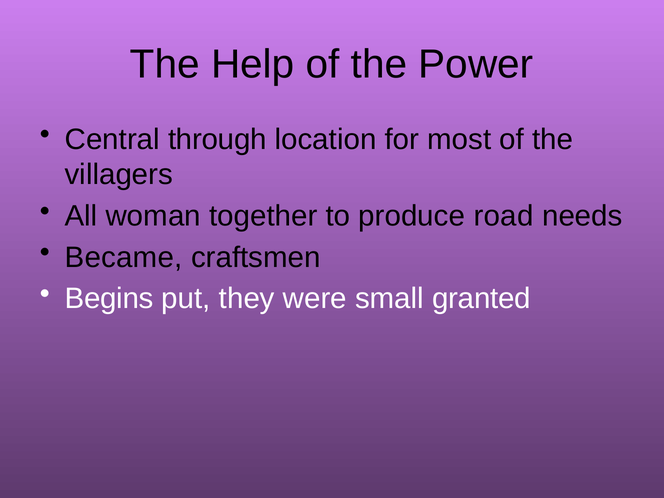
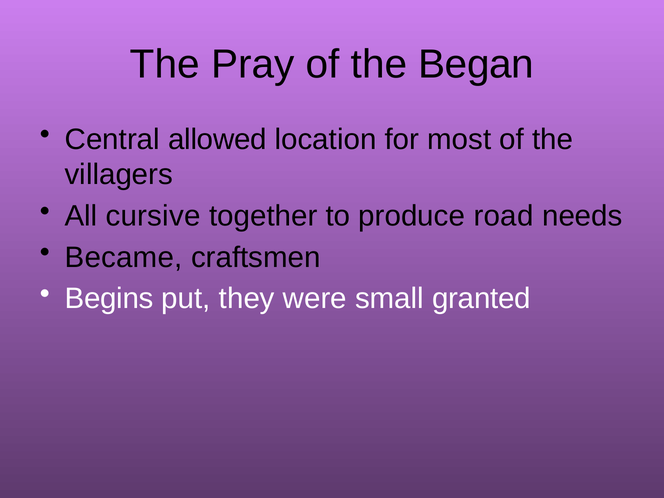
Help: Help -> Pray (253, 64)
Power: Power -> Began (476, 64)
through: through -> allowed (217, 139)
woman: woman -> cursive (153, 216)
